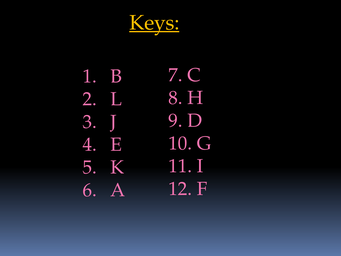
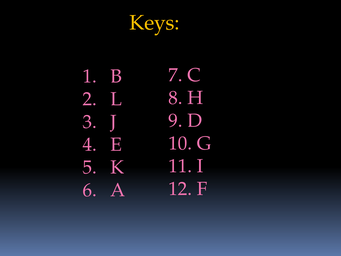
Keys underline: present -> none (154, 23)
